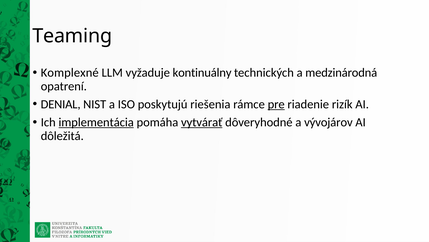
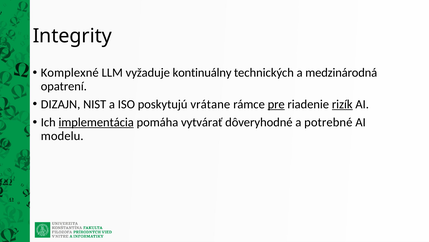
Teaming: Teaming -> Integrity (72, 36)
DENIAL: DENIAL -> DIZAJN (61, 104)
riešenia: riešenia -> vrátane (210, 104)
rizík underline: none -> present (342, 104)
vytvárať underline: present -> none (202, 122)
vývojárov: vývojárov -> potrebné (328, 122)
dôležitá: dôležitá -> modelu (62, 136)
